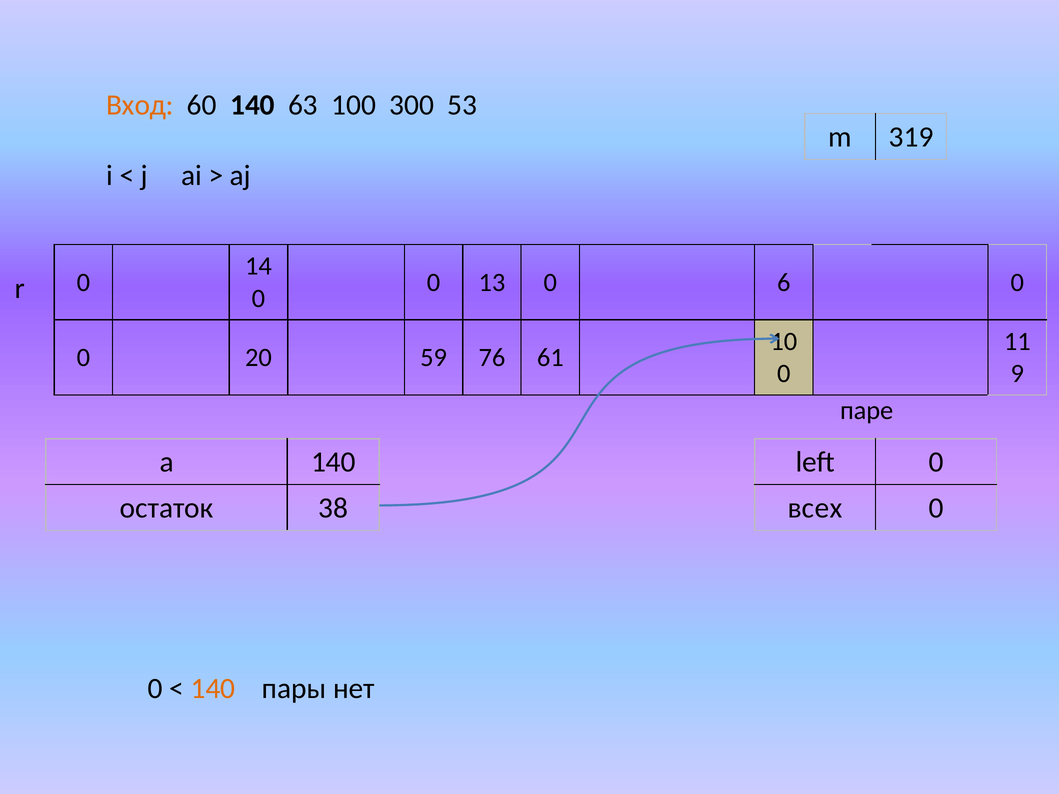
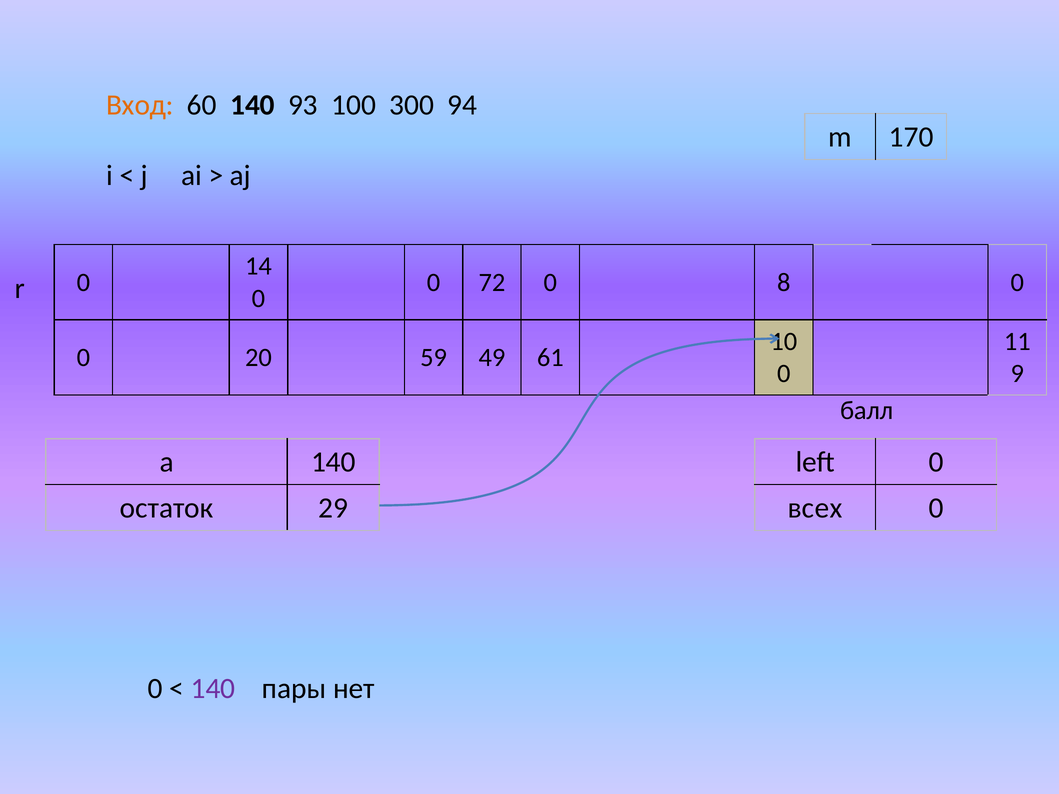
63: 63 -> 93 (303, 105)
53: 53 -> 94 (462, 105)
319: 319 -> 170 (911, 137)
13: 13 -> 72 (492, 282)
6: 6 -> 8 (784, 282)
76: 76 -> 49 (492, 358)
паре: паре -> балл (867, 411)
38: 38 -> 29 (333, 508)
140 colour: orange -> purple (213, 689)
